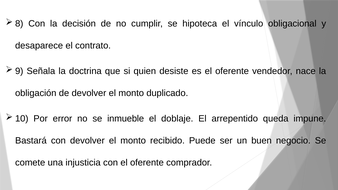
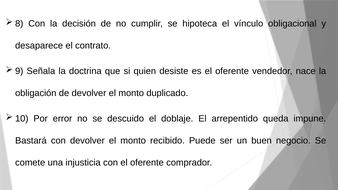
inmueble: inmueble -> descuido (126, 119)
